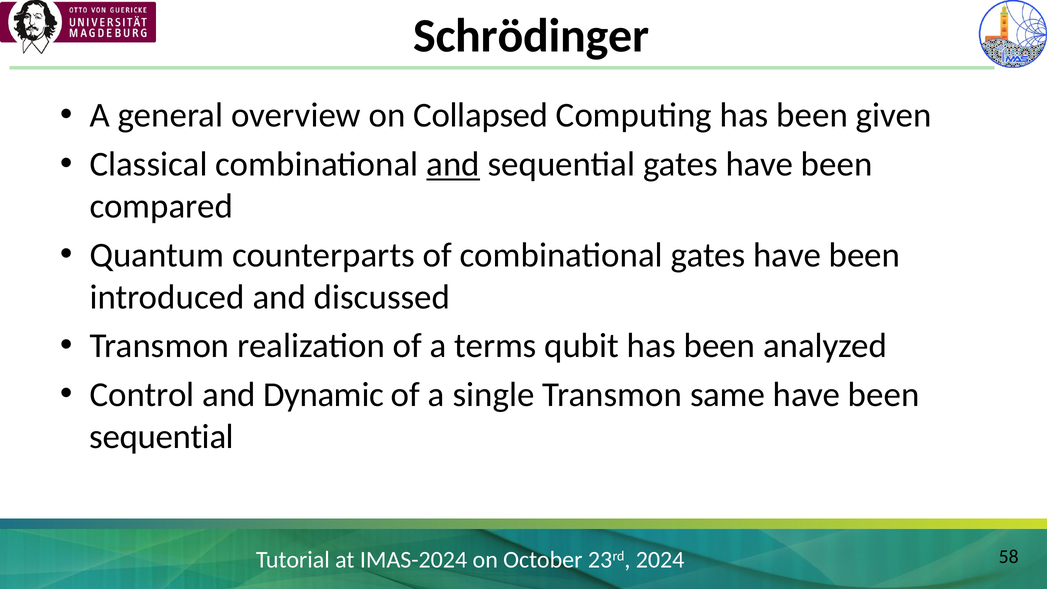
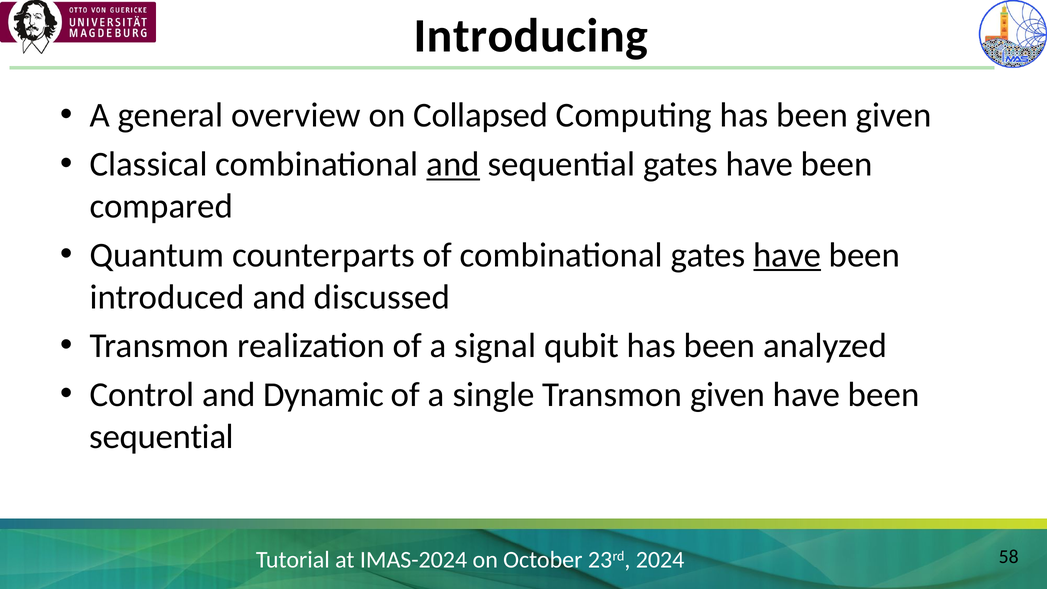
Schrödinger: Schrödinger -> Introducing (531, 36)
have underline: none -> present (787, 255)
terms: terms -> signal (495, 346)
Transmon same: same -> given (728, 395)
